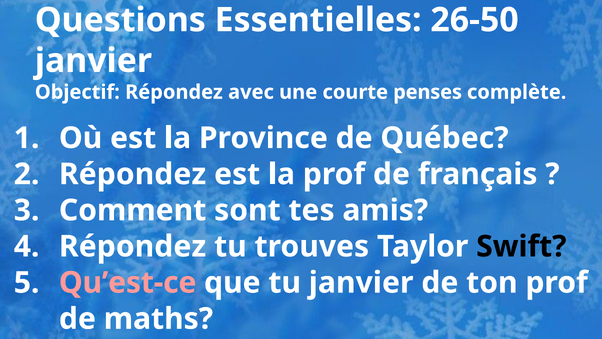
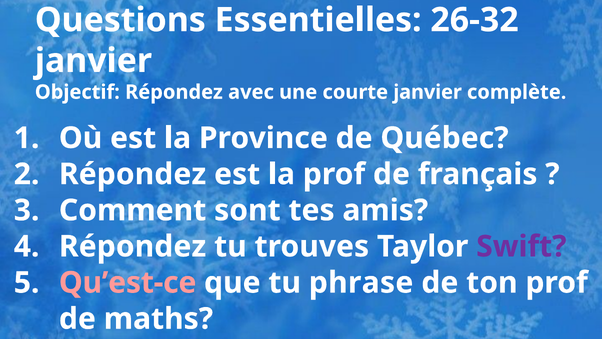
26-50: 26-50 -> 26-32 (475, 20)
courte penses: penses -> janvier (428, 92)
Swift colour: black -> purple (521, 246)
tu janvier: janvier -> phrase (361, 282)
